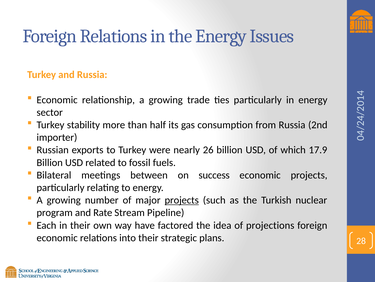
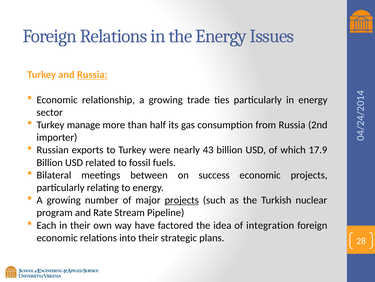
Russia underline: none -> present (92, 74)
stability: stability -> manage (83, 125)
26: 26 -> 43 (208, 150)
projections: projections -> integration (270, 225)
